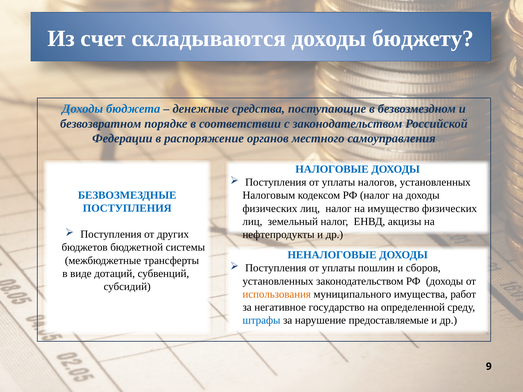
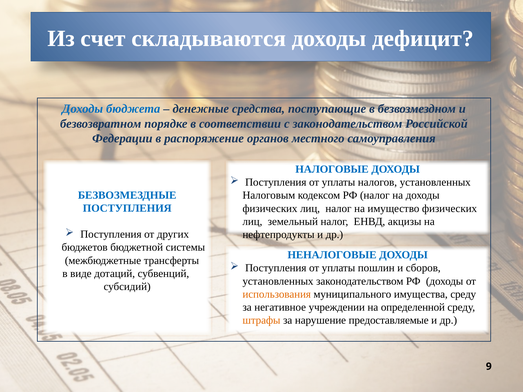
бюджету: бюджету -> дефицит (423, 38)
имущества работ: работ -> среду (463, 294)
государство: государство -> учреждении (337, 307)
штрафы colour: blue -> orange (261, 321)
